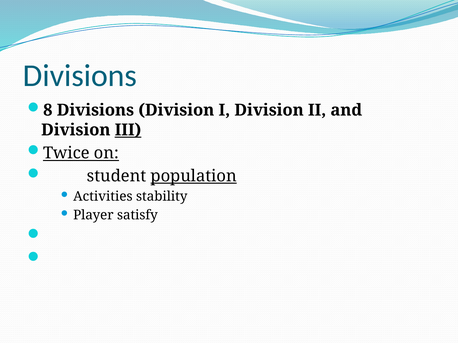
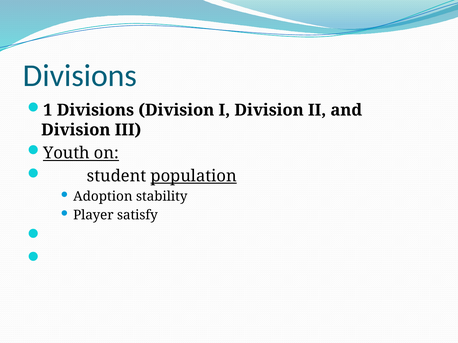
8: 8 -> 1 (48, 110)
III underline: present -> none (128, 130)
Twice: Twice -> Youth (66, 153)
Activities: Activities -> Adoption (103, 197)
